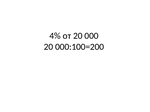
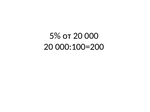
4%: 4% -> 5% (55, 36)
